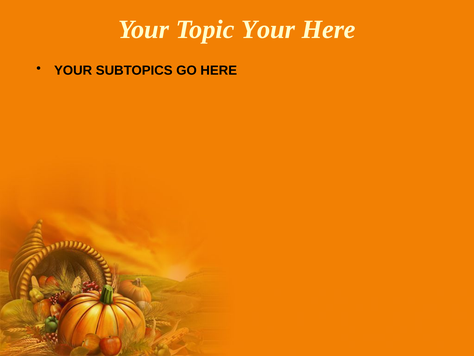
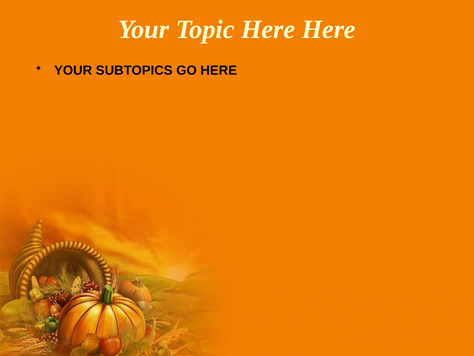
Topic Your: Your -> Here (268, 29)
